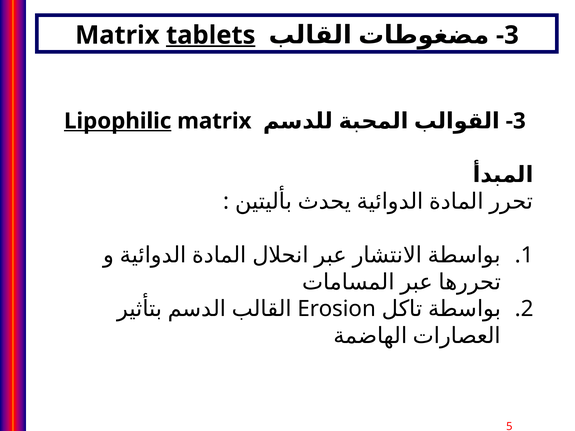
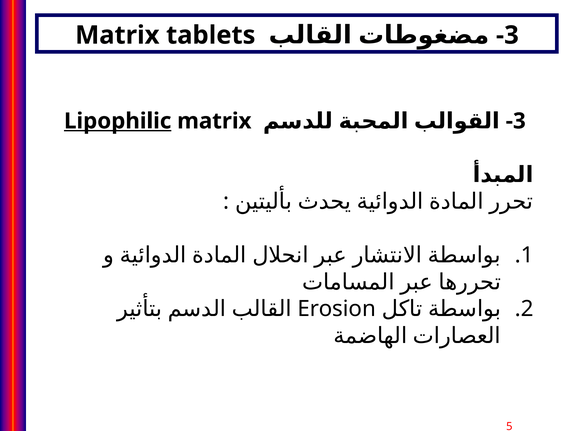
tablets underline: present -> none (211, 35)
